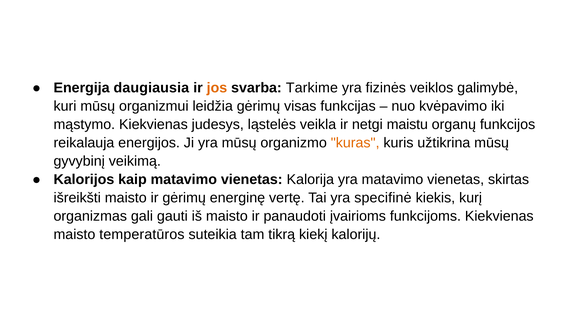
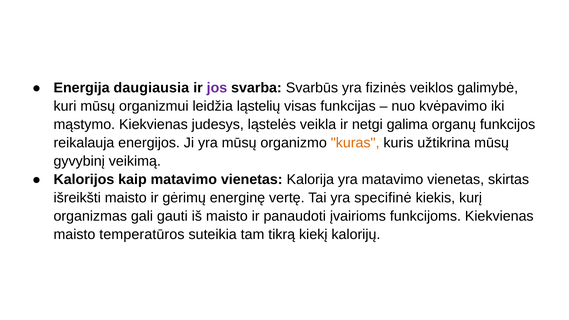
jos colour: orange -> purple (217, 88)
Tarkime: Tarkime -> Svarbūs (312, 88)
leidžia gėrimų: gėrimų -> ląstelių (259, 106)
maistu: maistu -> galima (407, 125)
